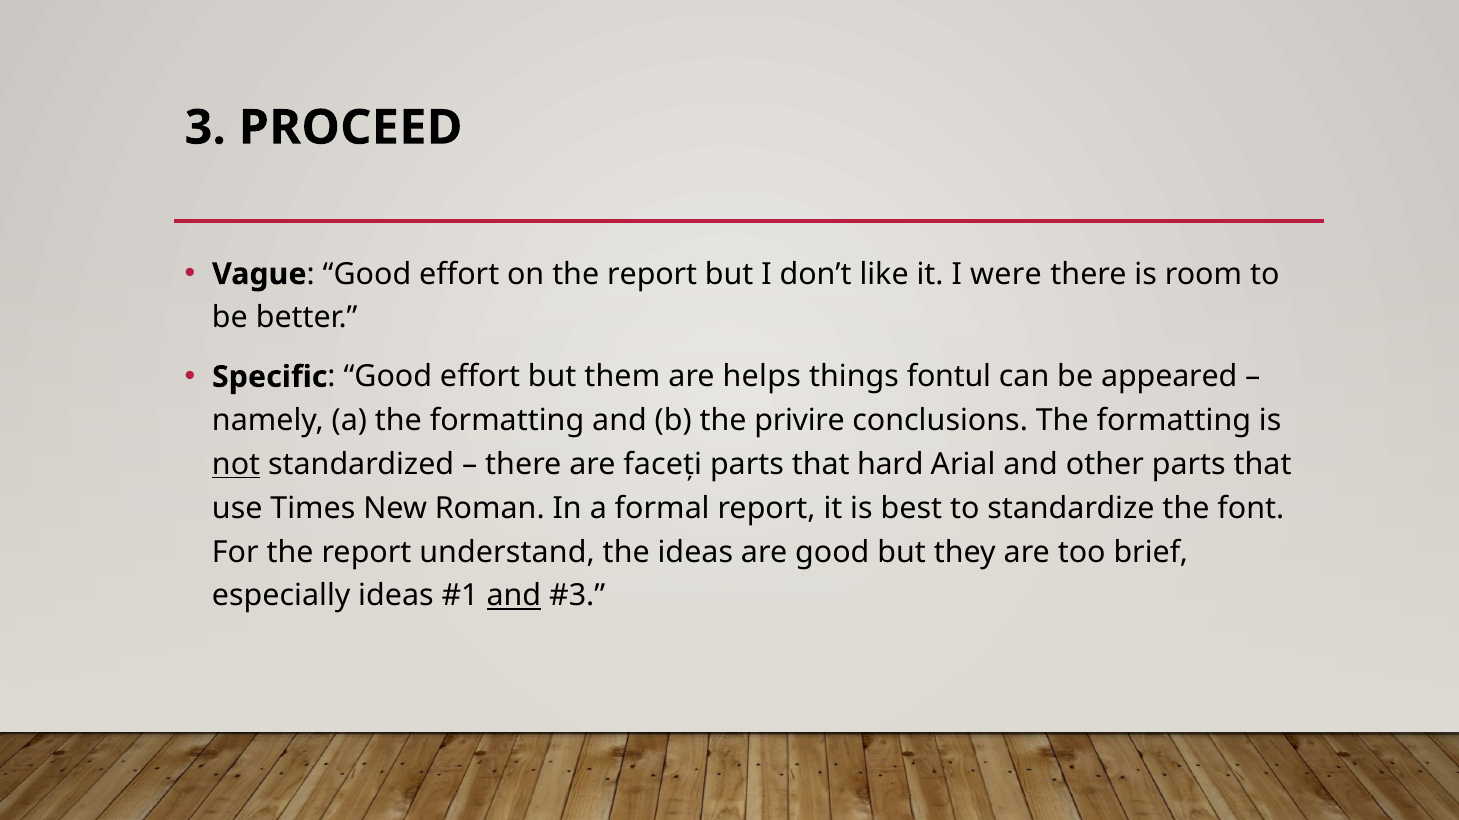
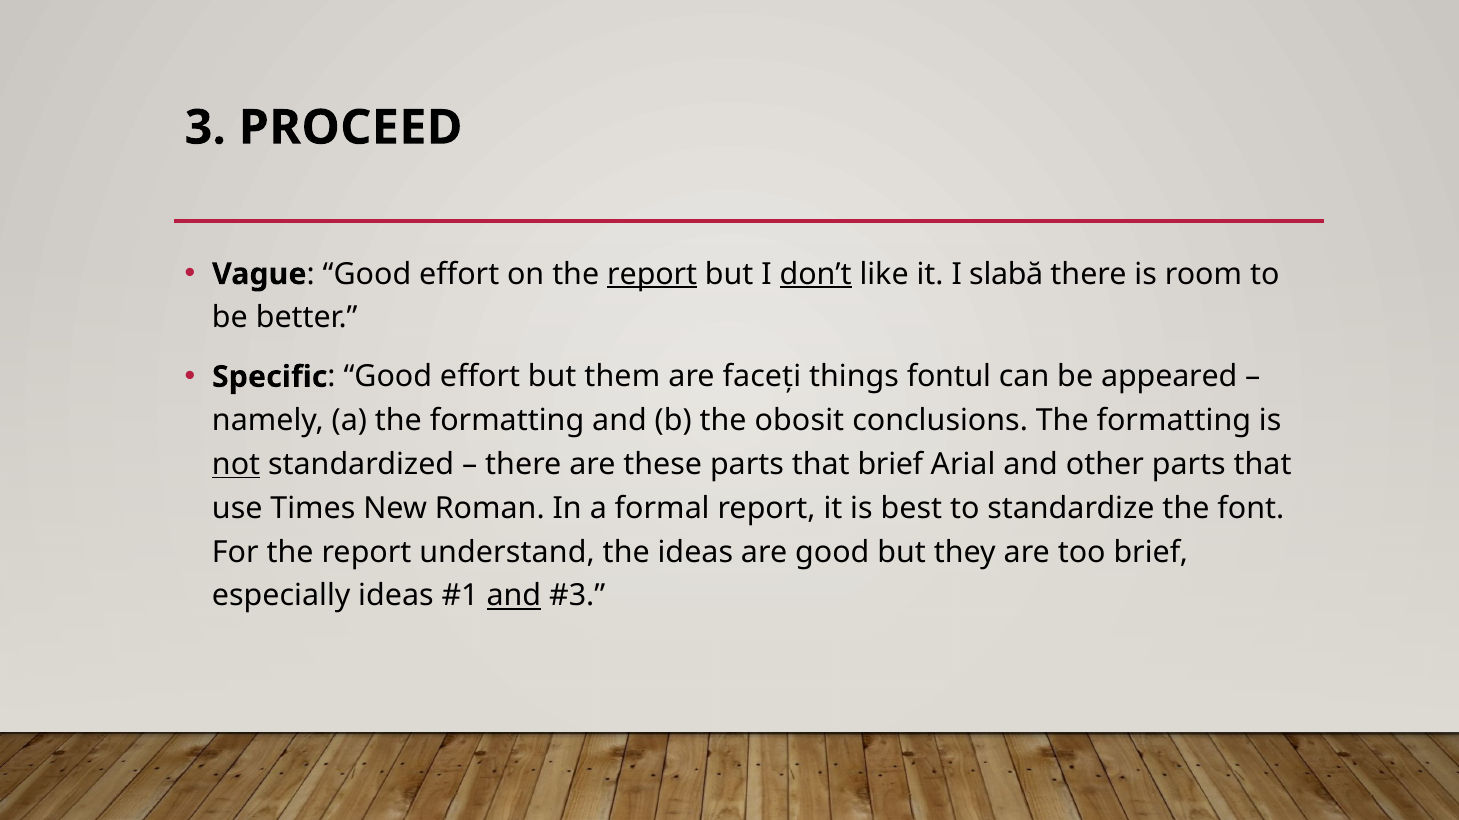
report underline: none -> present (652, 274)
don’t underline: none -> present (816, 274)
were: were -> slabă (1006, 274)
helps: helps -> faceți (762, 377)
privire: privire -> obosit (799, 421)
faceți: faceți -> these (663, 465)
that hard: hard -> brief (890, 465)
